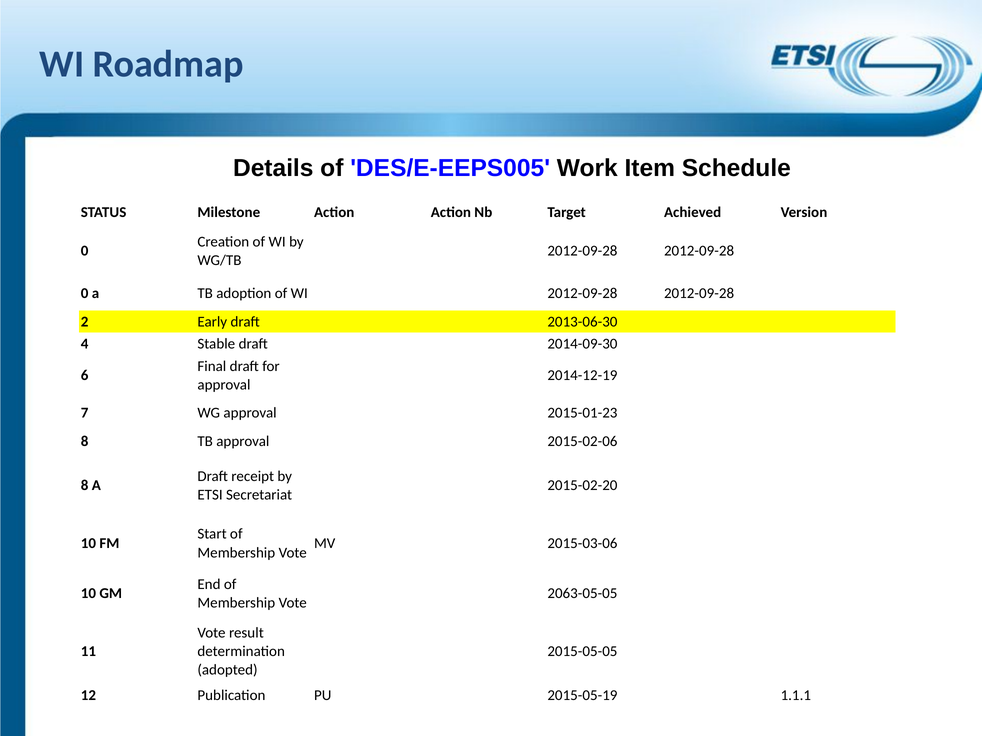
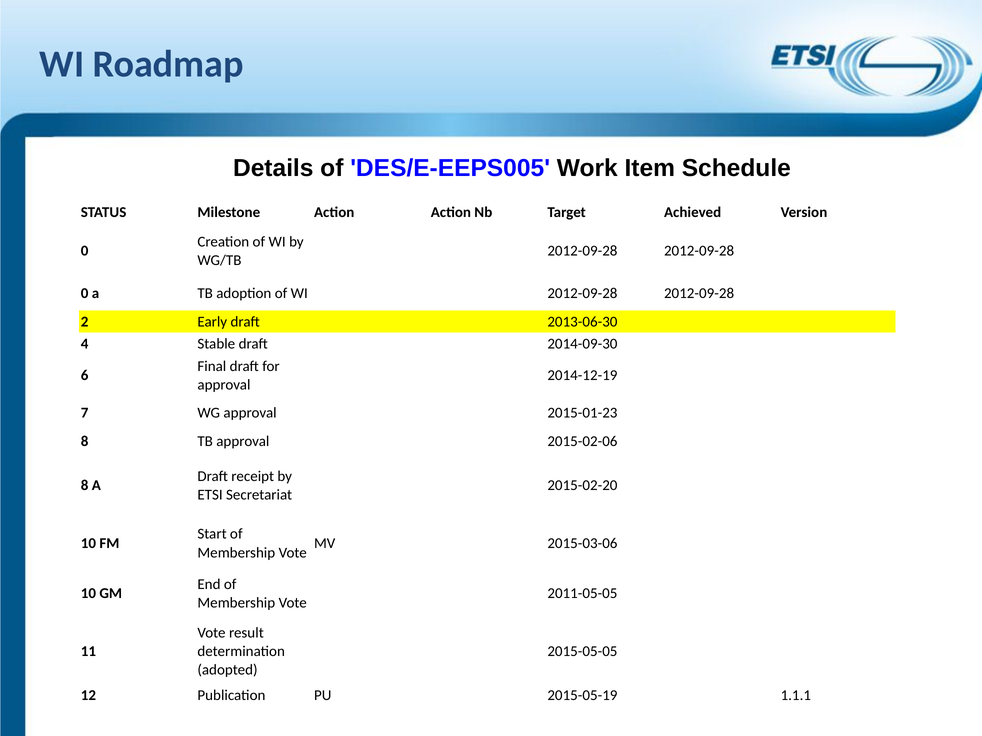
2063-05-05: 2063-05-05 -> 2011-05-05 (582, 594)
